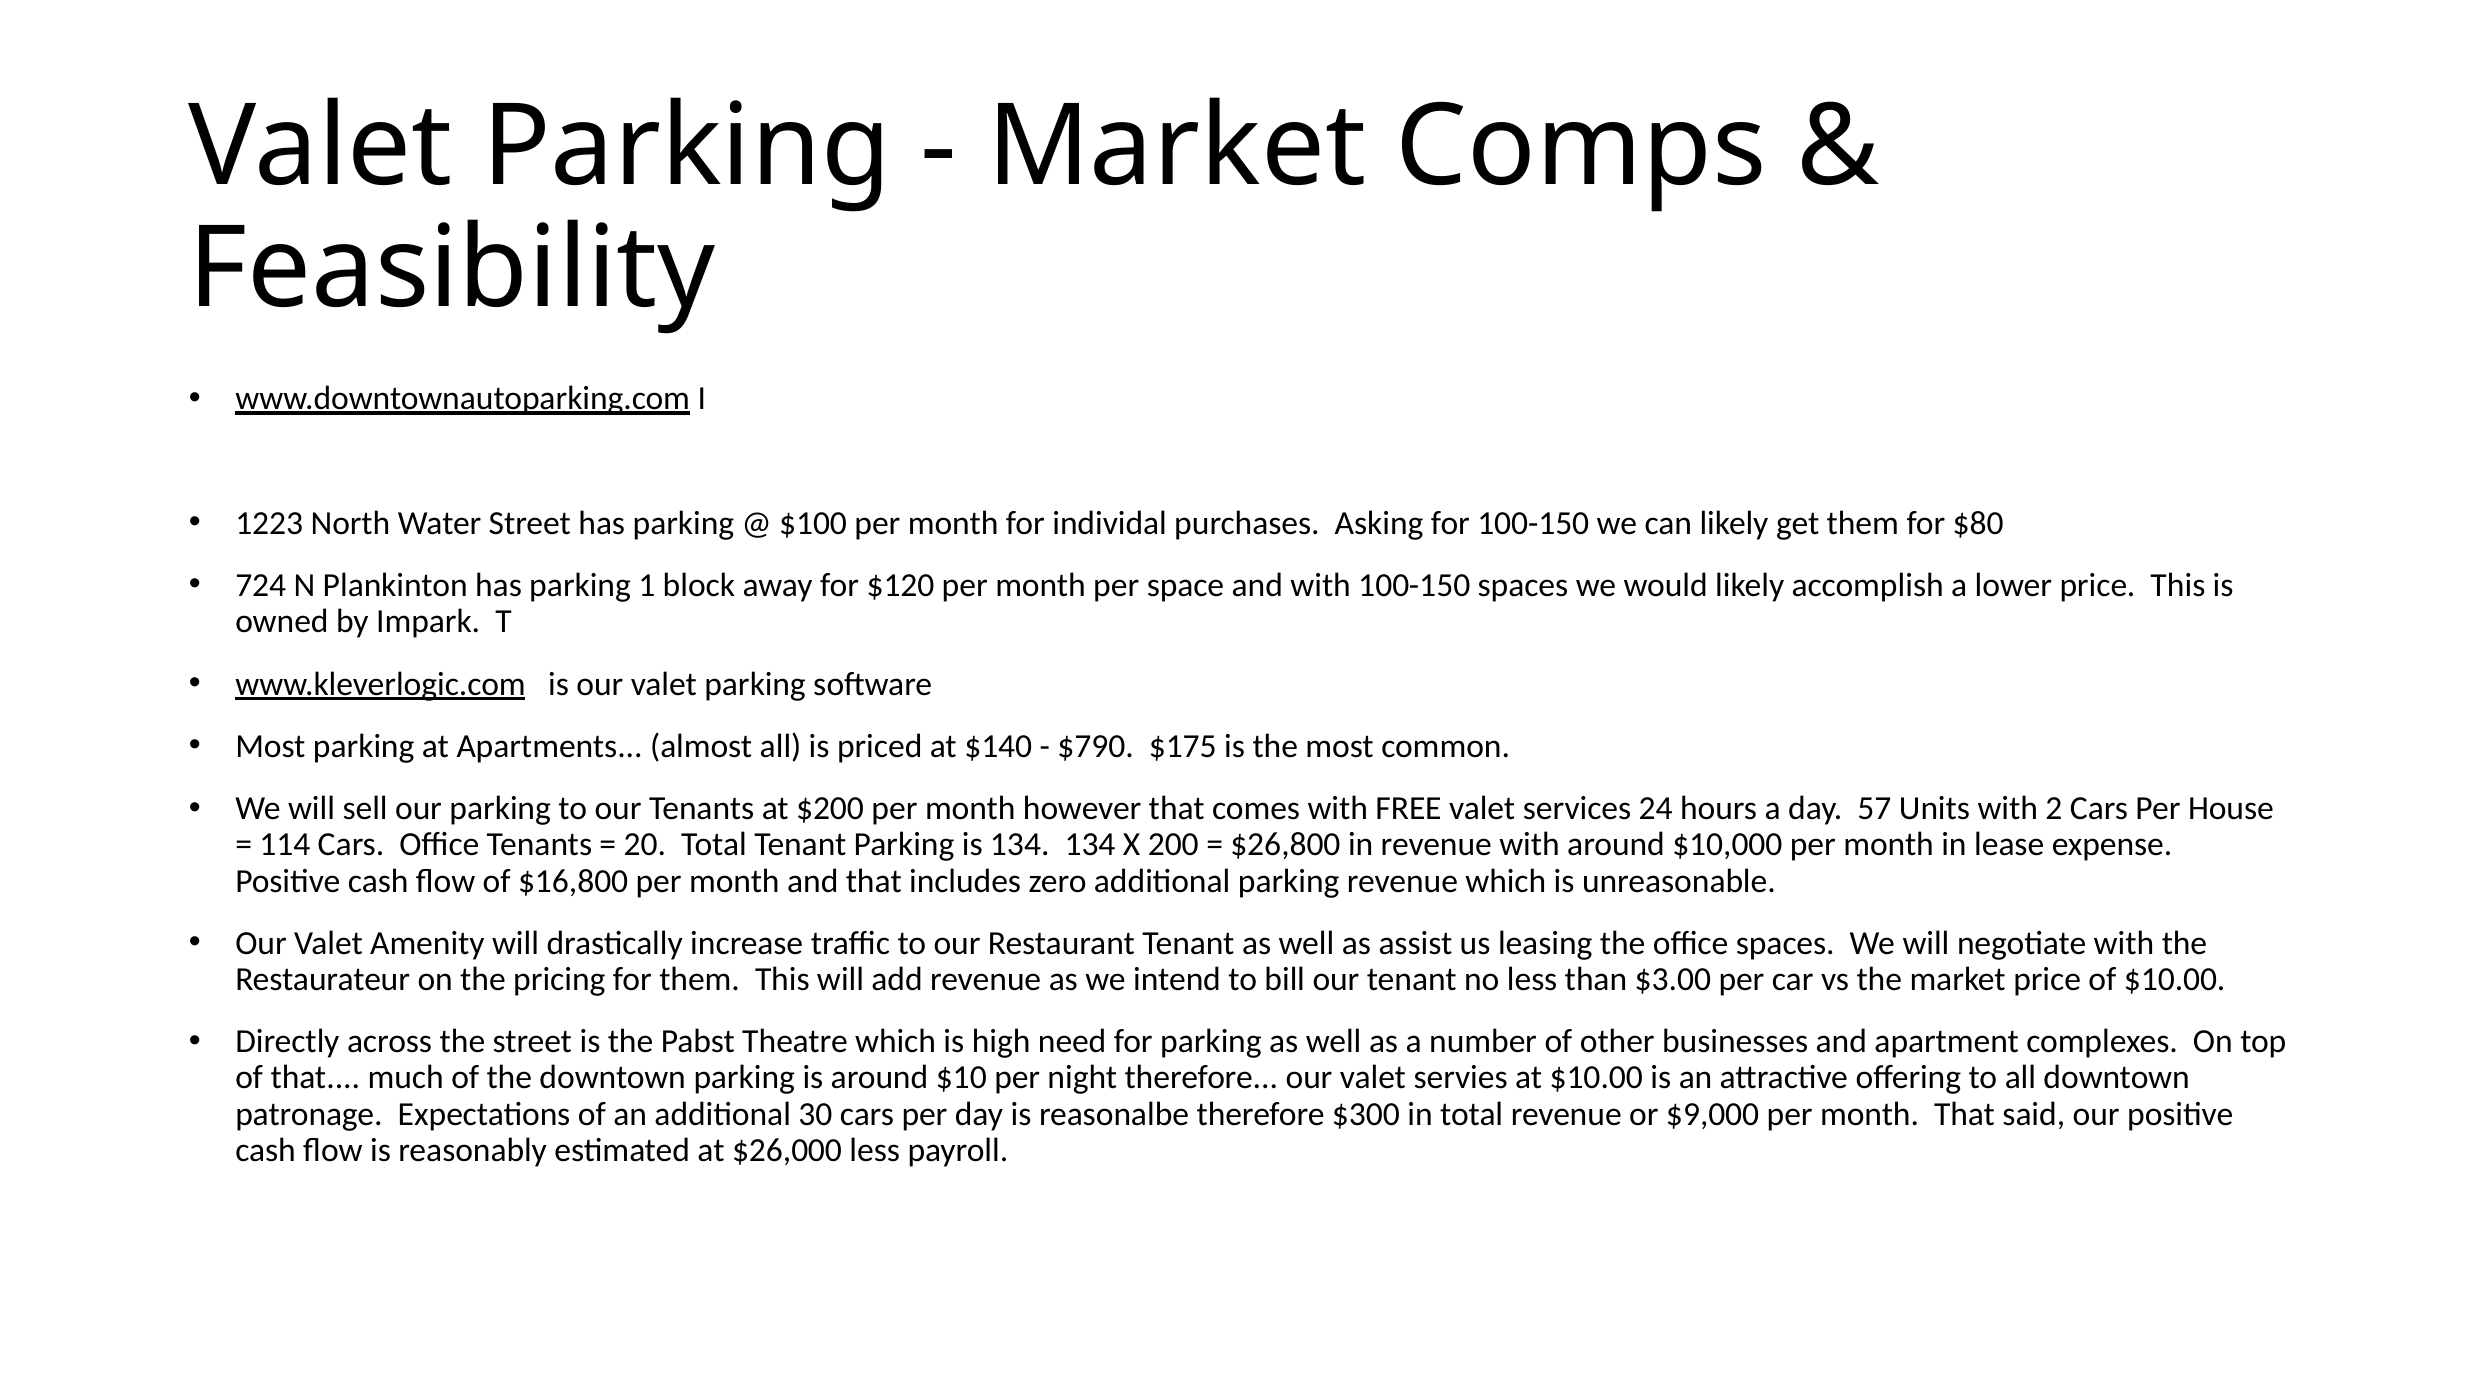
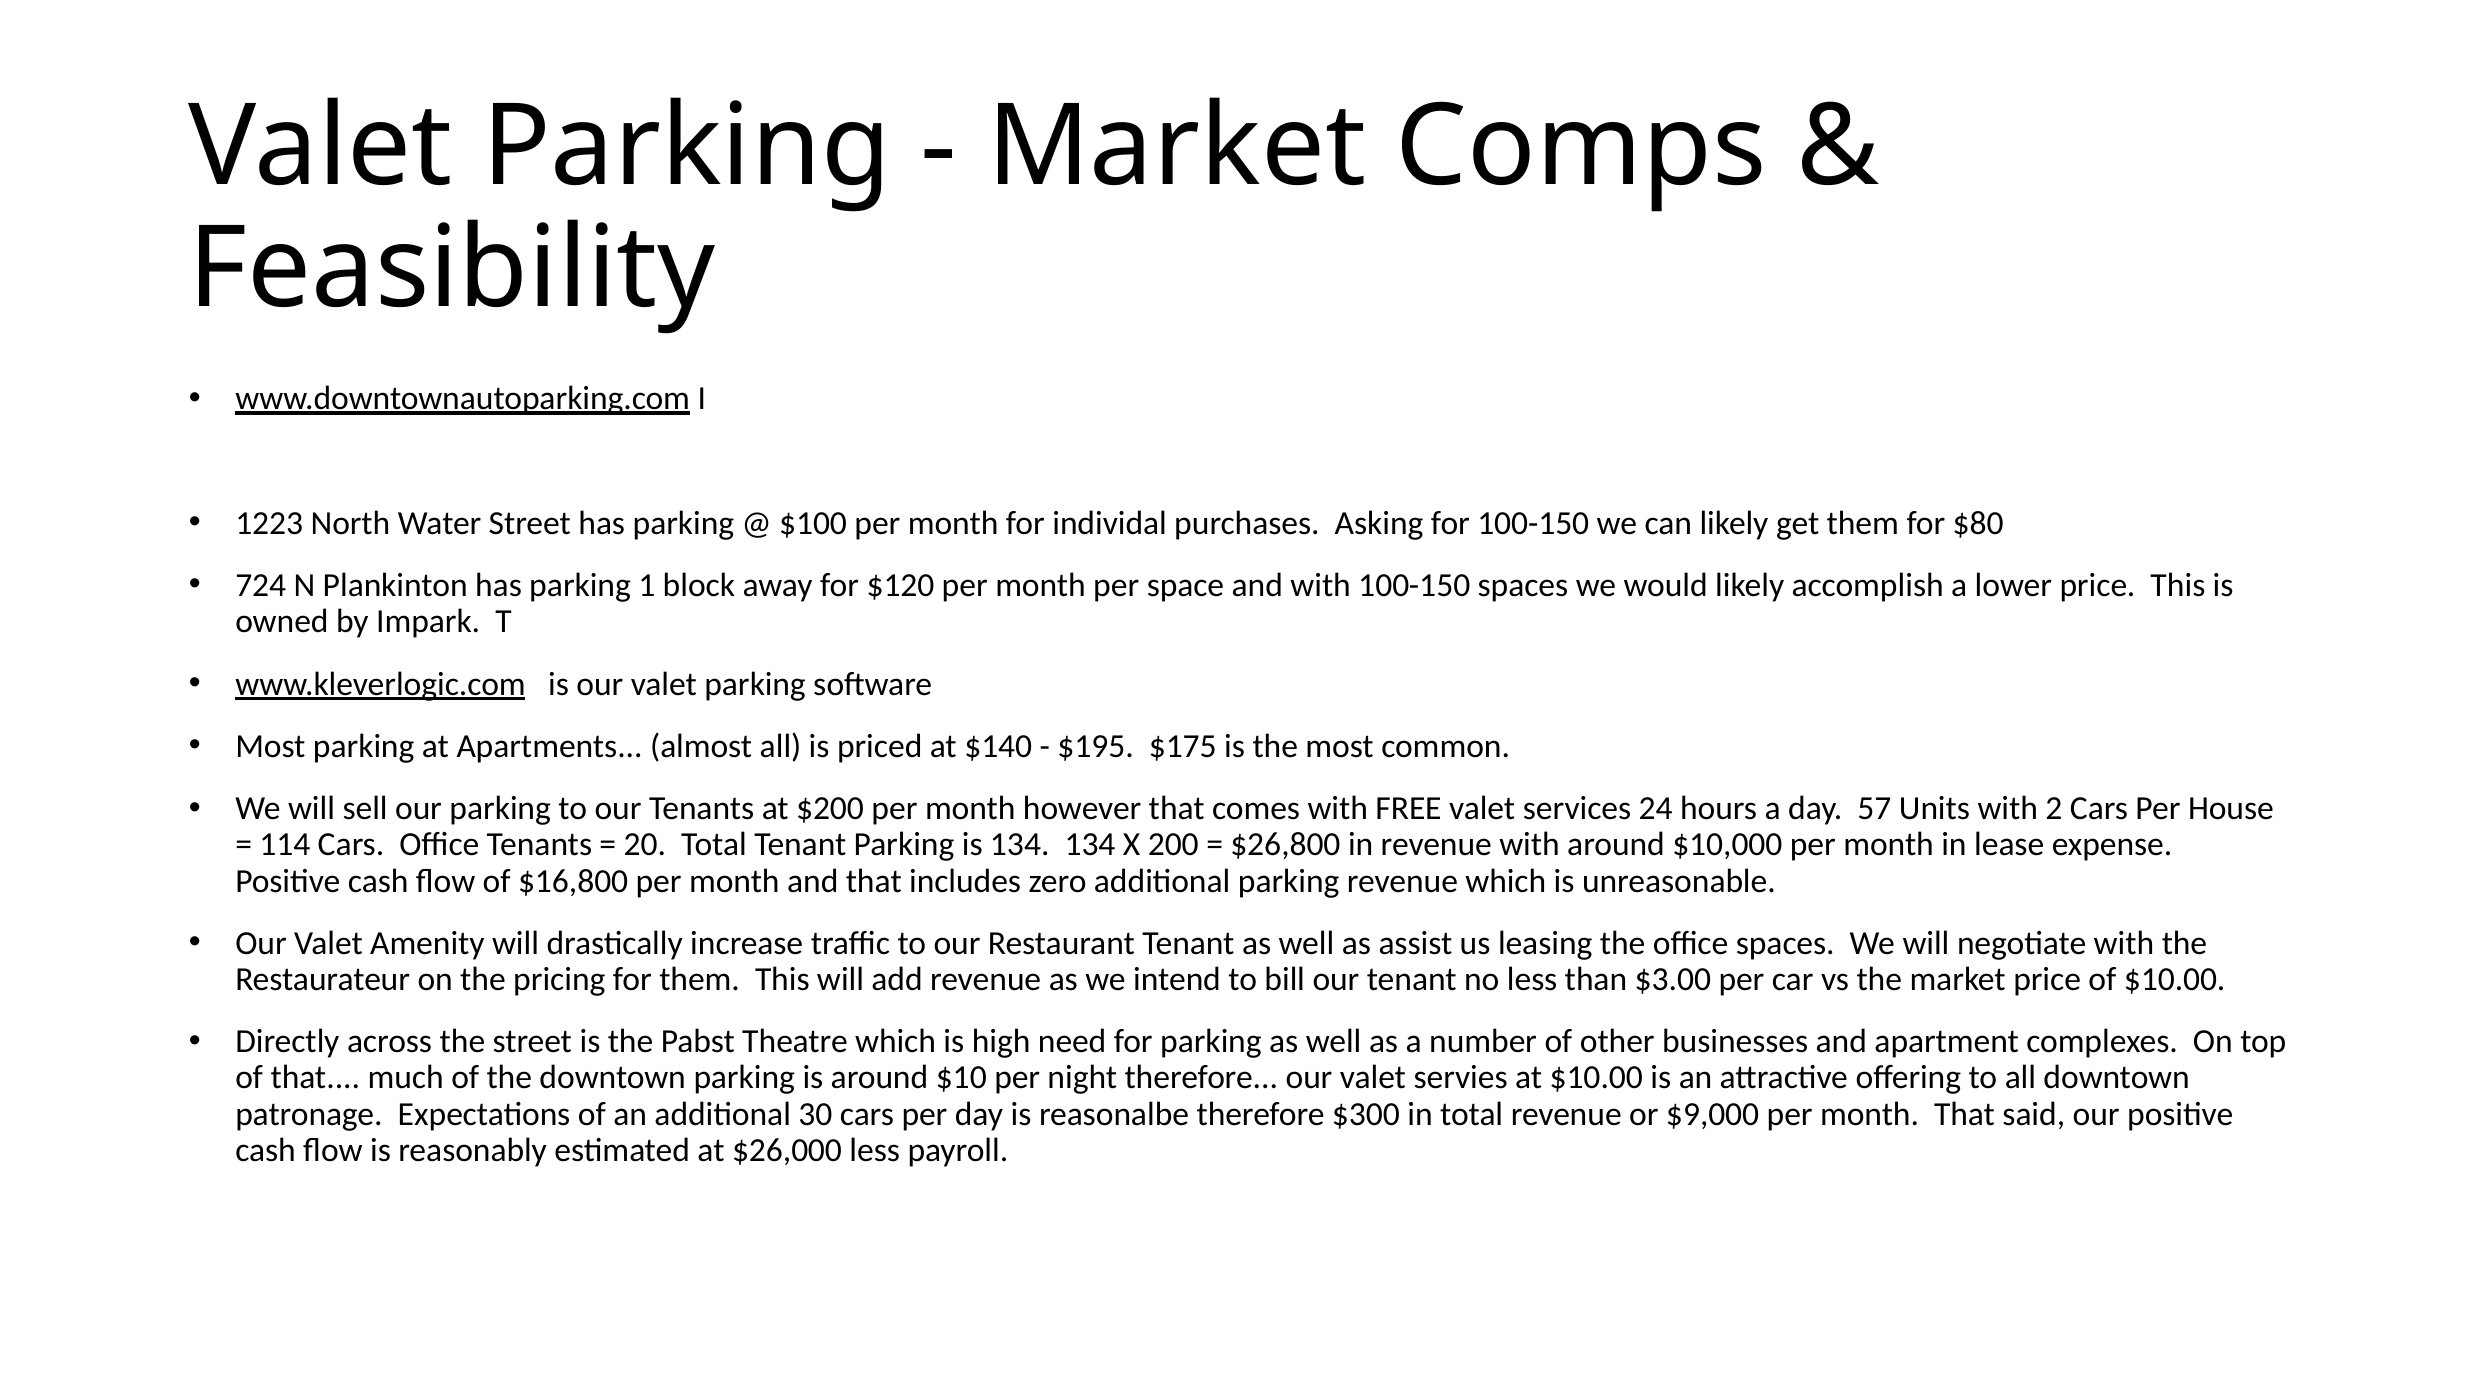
$790: $790 -> $195 (1096, 746)
